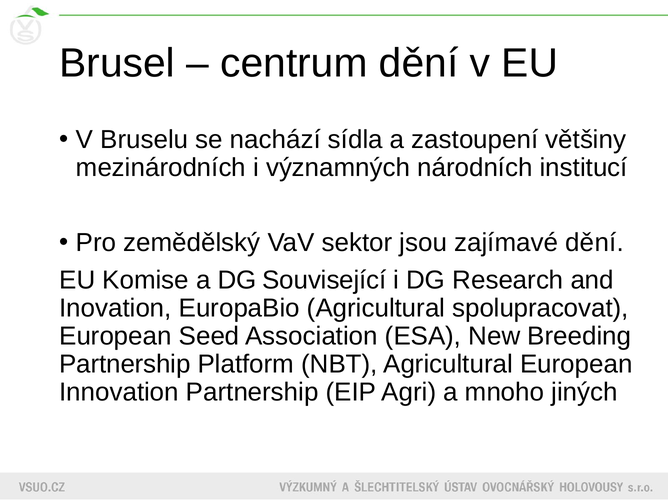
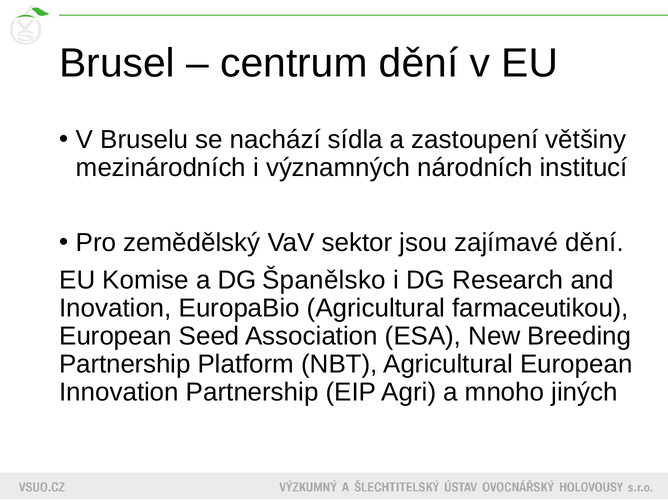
Související: Související -> Španělsko (324, 280)
spolupracovat: spolupracovat -> farmaceutikou (540, 308)
